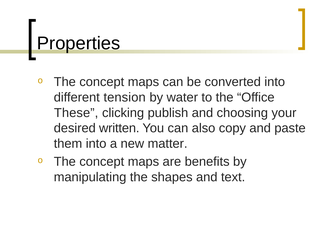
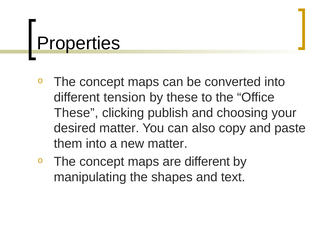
by water: water -> these (182, 97)
desired written: written -> matter (119, 128)
are benefits: benefits -> different (207, 161)
